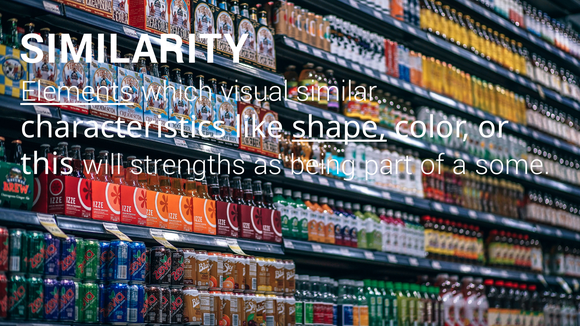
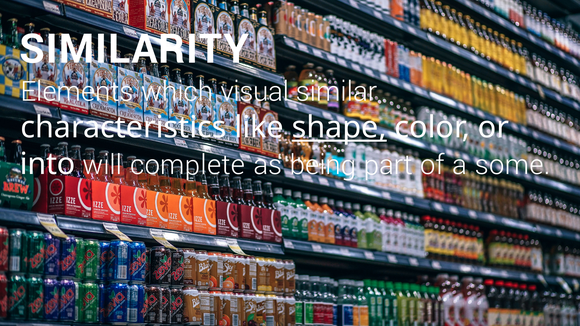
Elements underline: present -> none (77, 91)
this: this -> into (48, 164)
strengths: strengths -> complete (188, 164)
